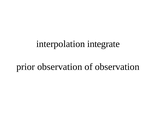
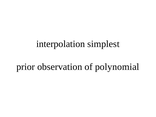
integrate: integrate -> simplest (103, 44)
of observation: observation -> polynomial (117, 67)
